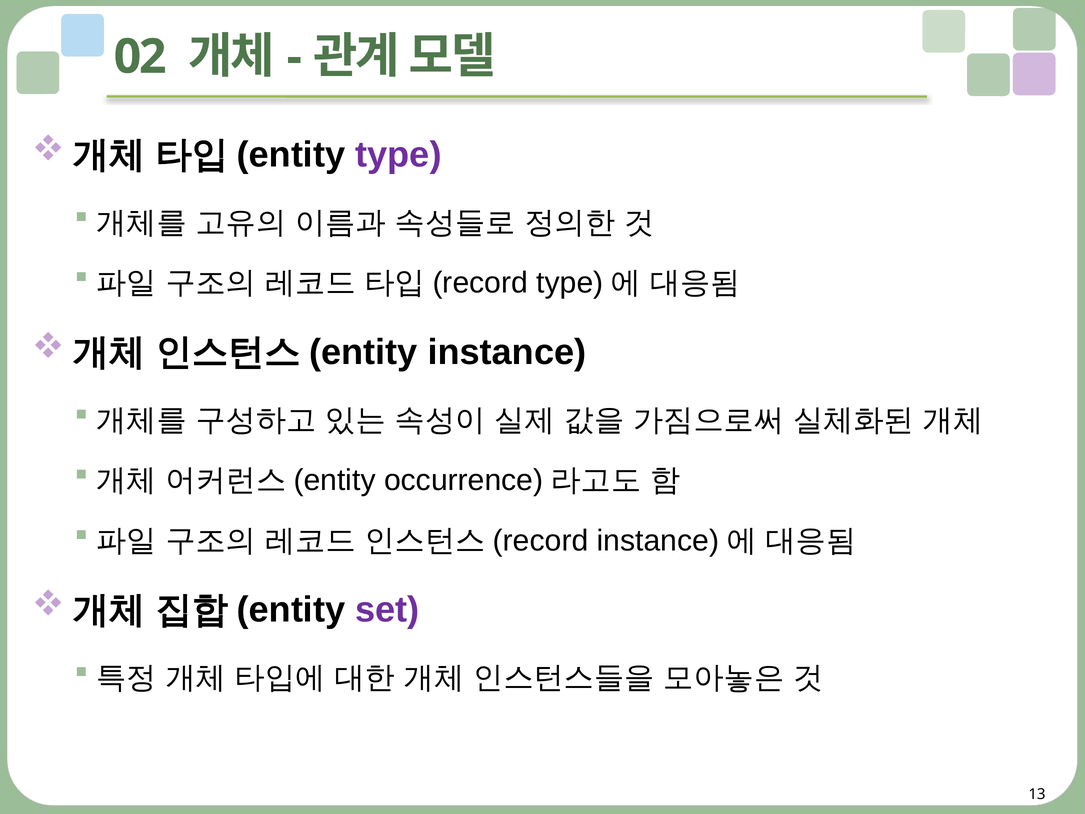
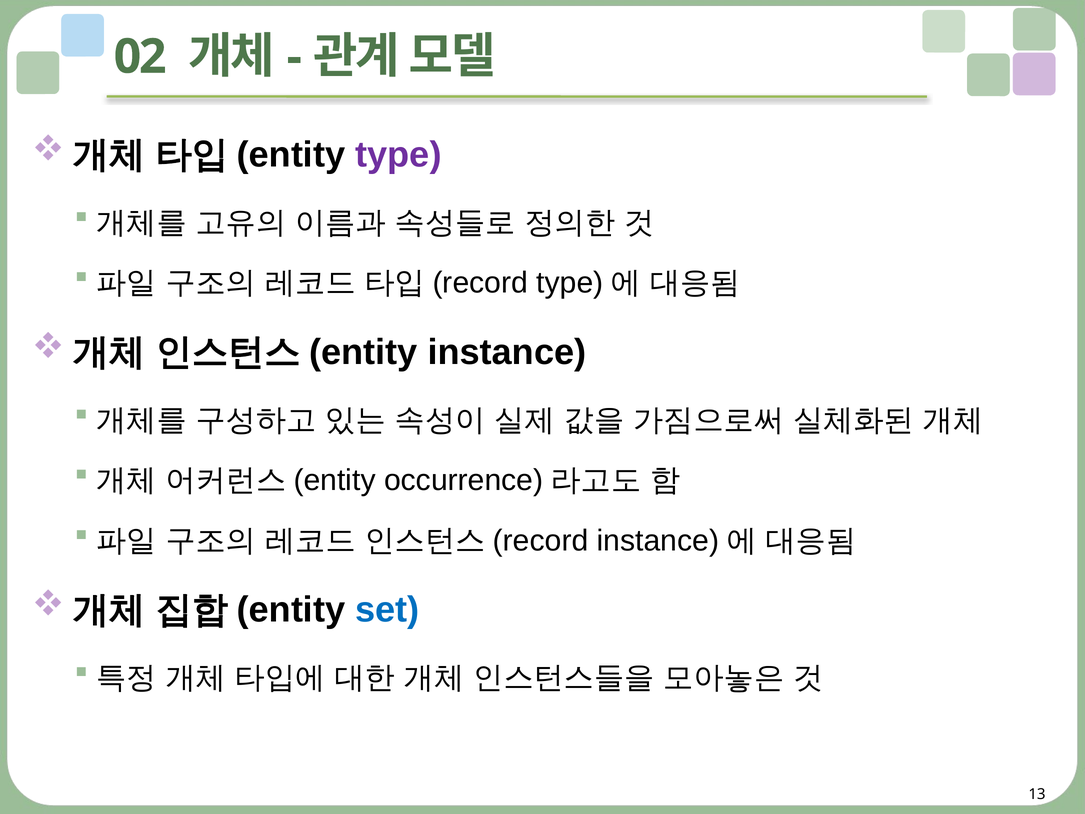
set colour: purple -> blue (387, 610)
